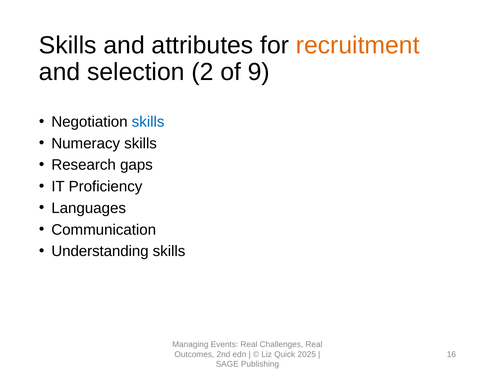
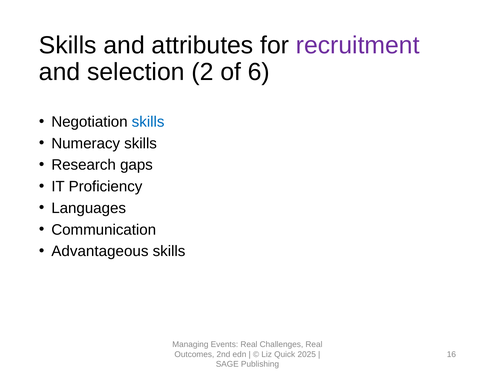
recruitment colour: orange -> purple (358, 45)
9: 9 -> 6 (259, 72)
Understanding: Understanding -> Advantageous (100, 251)
